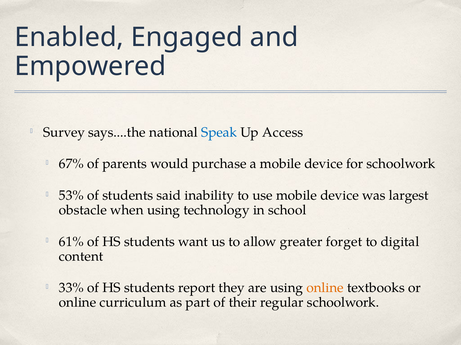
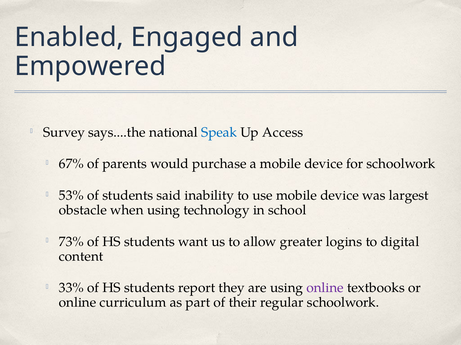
61%: 61% -> 73% (71, 242)
forget: forget -> logins (344, 242)
online colour: orange -> purple (325, 288)
